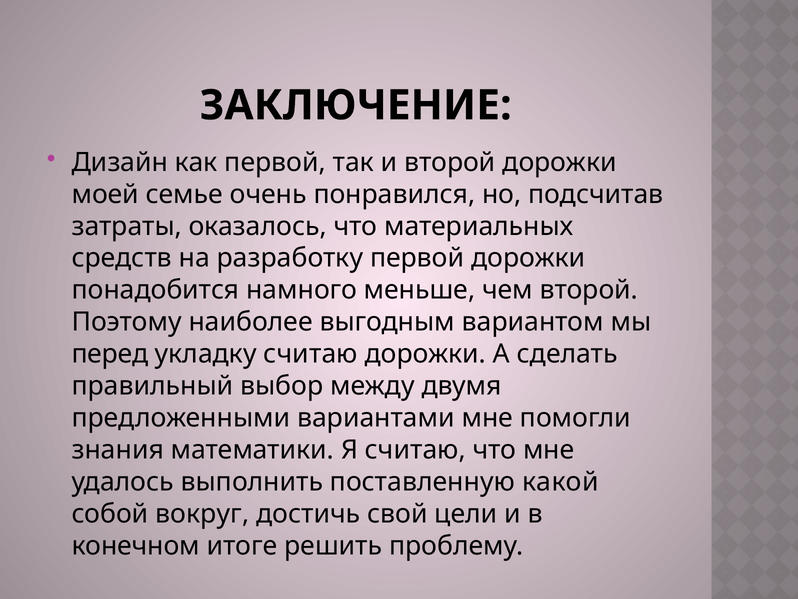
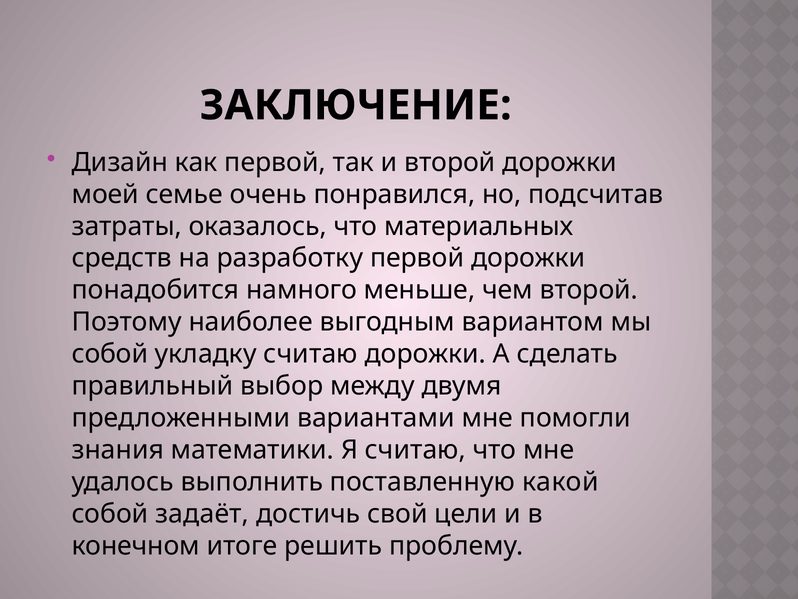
перед: перед -> собой (110, 354)
вокруг: вокруг -> задаёт (202, 513)
